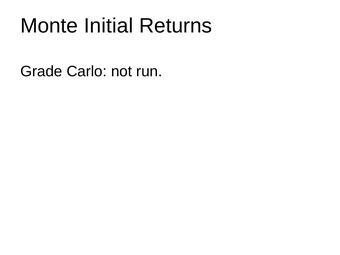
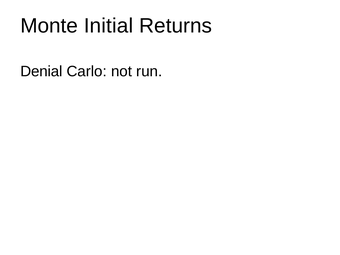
Grade: Grade -> Denial (41, 71)
